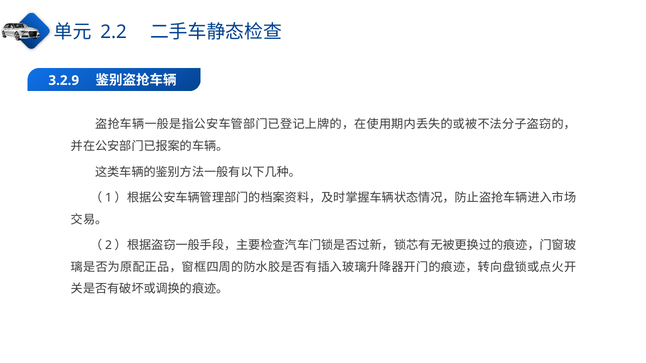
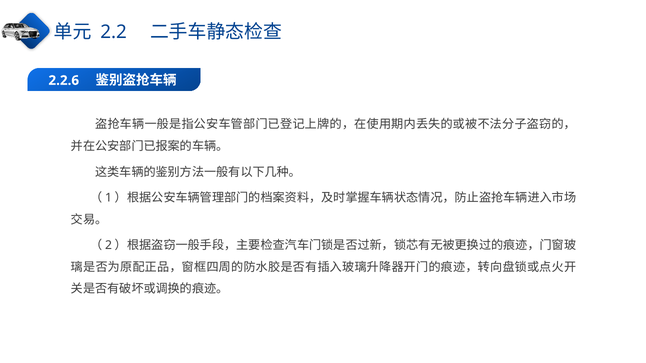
3.2.9: 3.2.9 -> 2.2.6 (64, 81)
